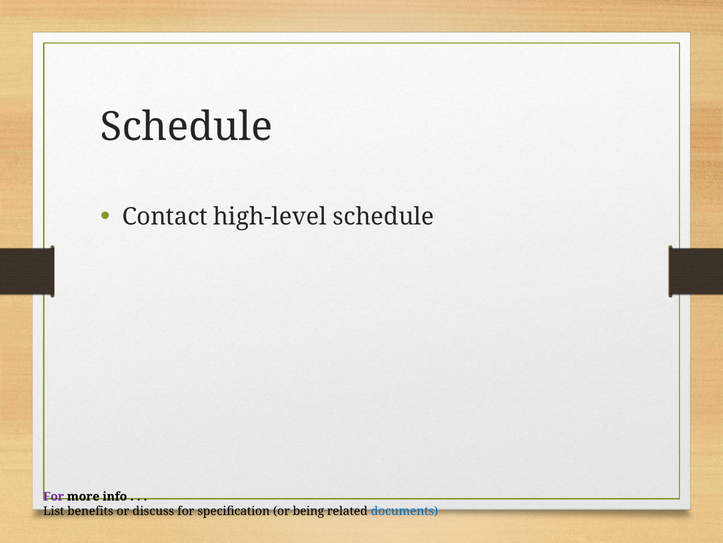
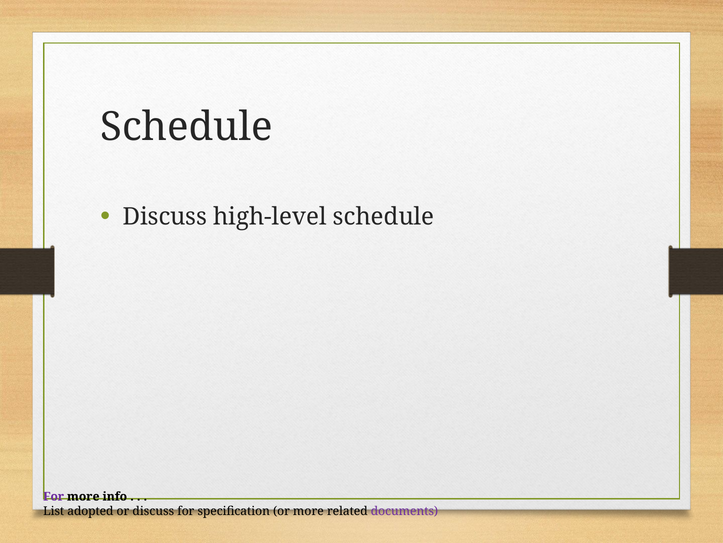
Contact: Contact -> Discuss (165, 217)
benefits: benefits -> adopted (90, 510)
or being: being -> more (308, 510)
documents colour: blue -> purple (404, 510)
